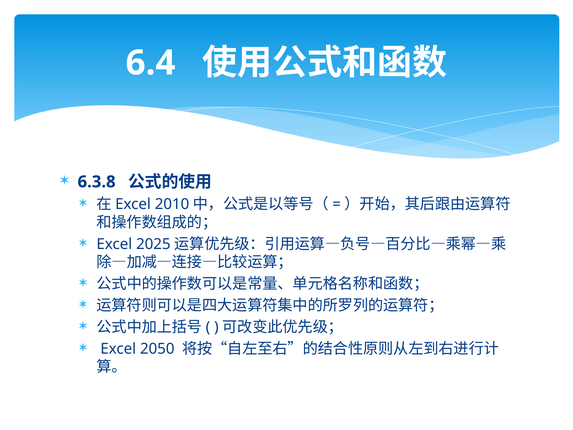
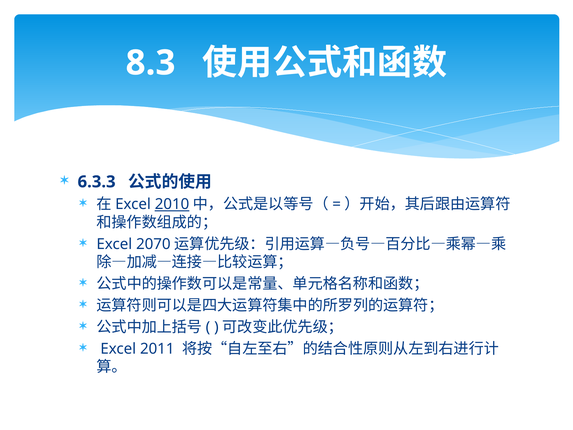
6.4: 6.4 -> 8.3 (151, 63)
6.3.8: 6.3.8 -> 6.3.3 (97, 182)
2010 underline: none -> present (172, 204)
2025: 2025 -> 2070 (153, 244)
2050: 2050 -> 2011 (157, 349)
